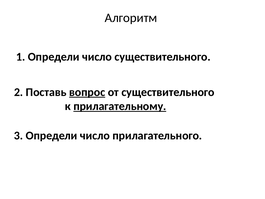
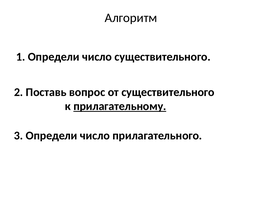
вопрос underline: present -> none (87, 92)
